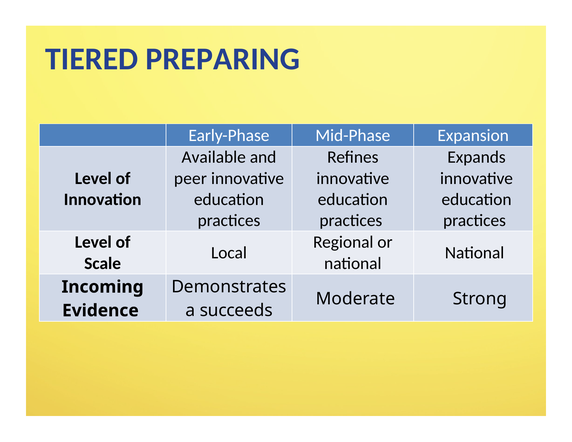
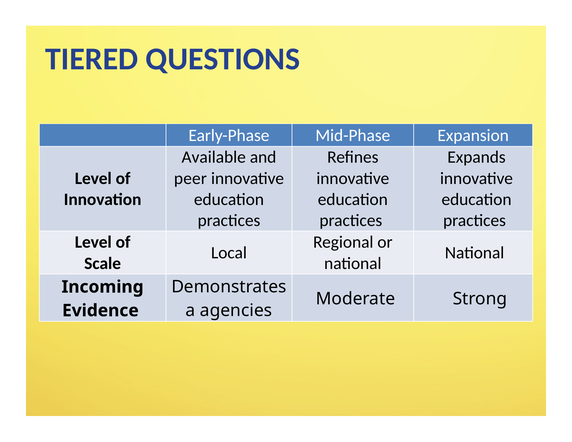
PREPARING: PREPARING -> QUESTIONS (223, 59)
succeeds: succeeds -> agencies (236, 311)
